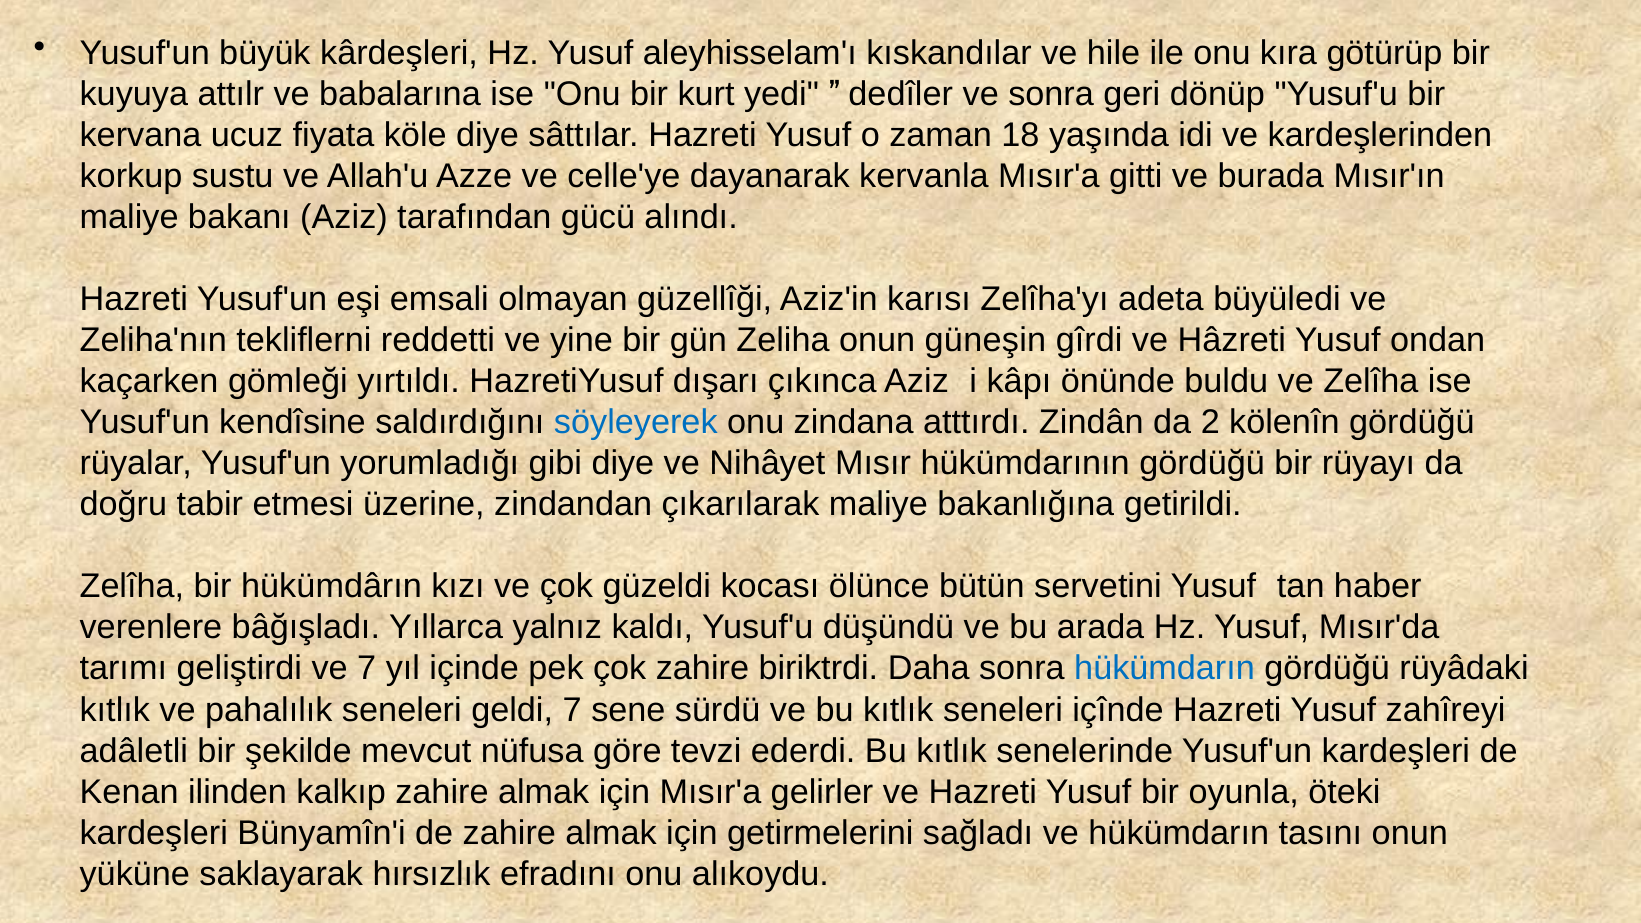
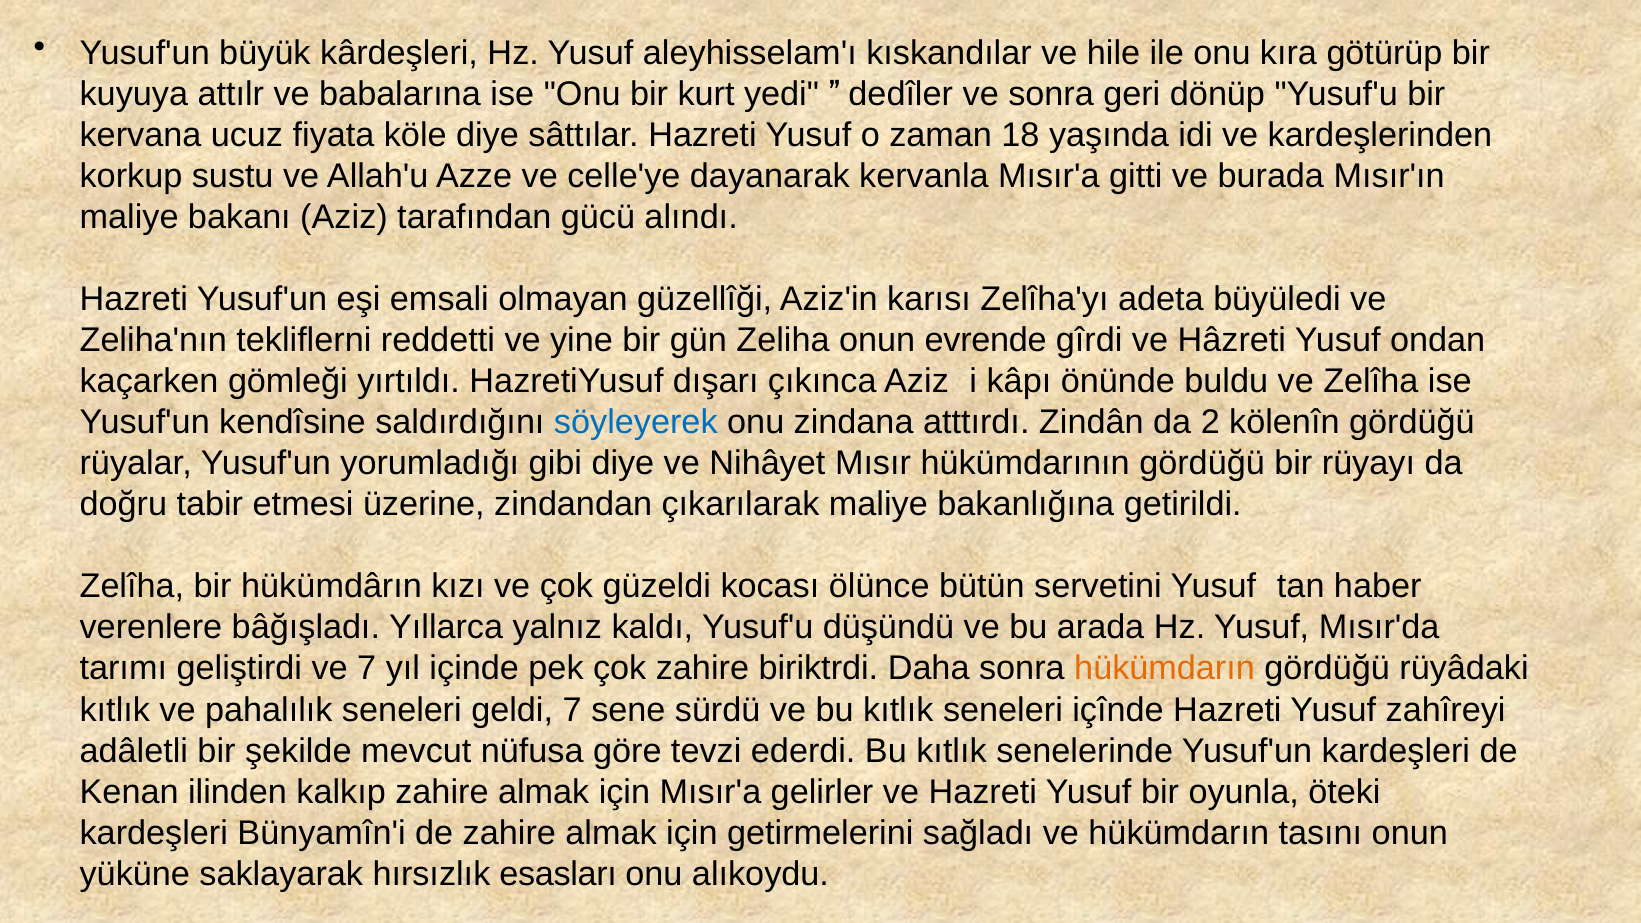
güneşin: güneşin -> evrende (986, 340)
hükümdarın colour: blue -> orange (1165, 669)
efradını: efradını -> esasları (558, 874)
